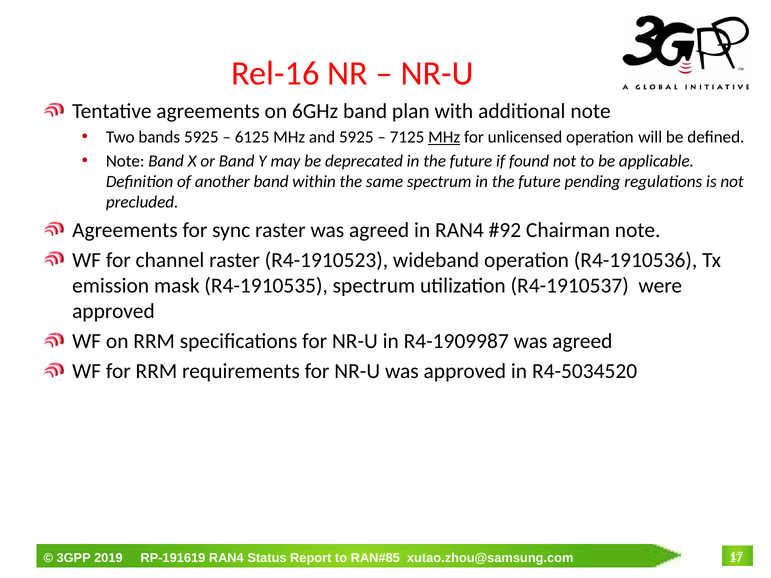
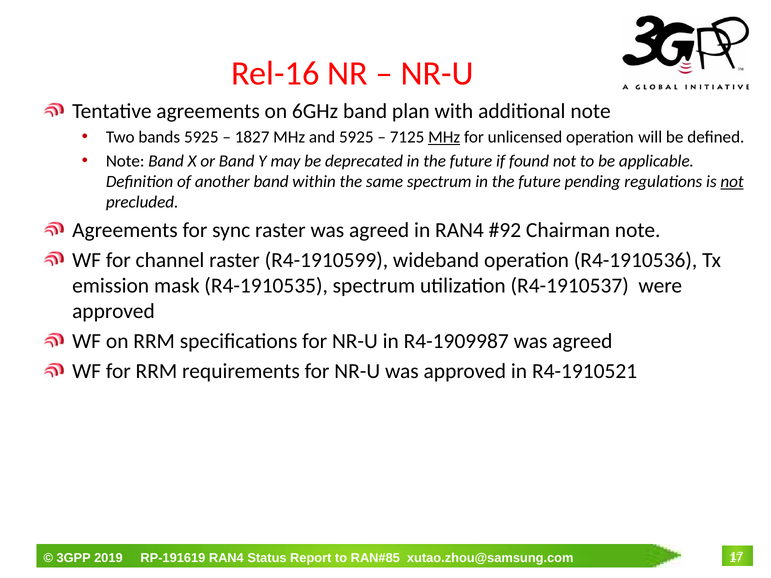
6125: 6125 -> 1827 (252, 137)
not underline: none -> present (732, 182)
R4-1910523: R4-1910523 -> R4-1910599 (326, 260)
R4-5034520: R4-5034520 -> R4-1910521 (585, 372)
